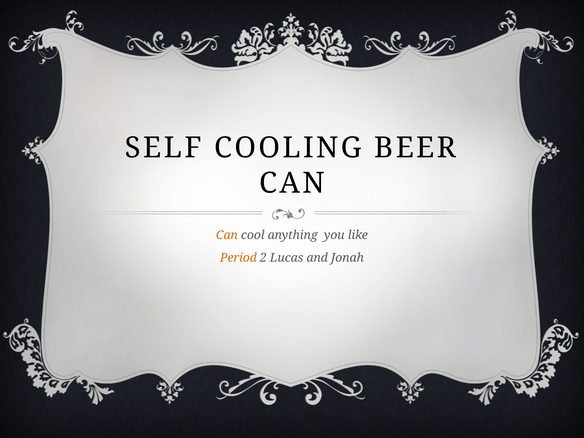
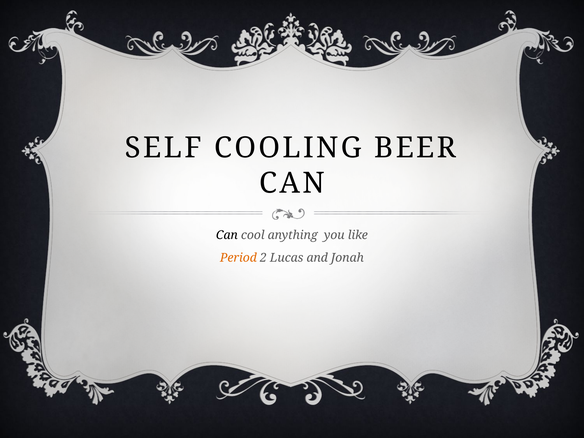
Can colour: orange -> black (227, 235)
